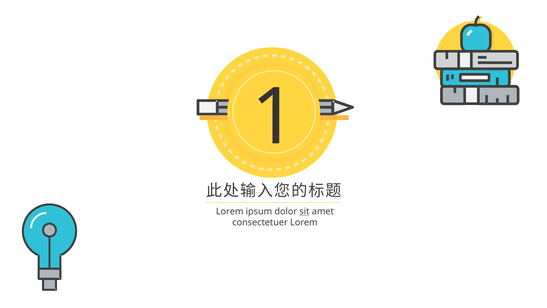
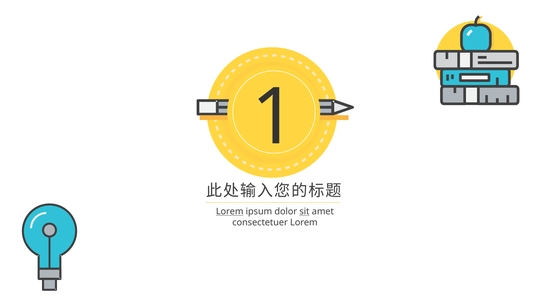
Lorem underline: none -> present (230, 211)
